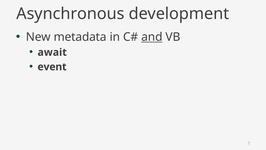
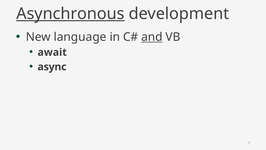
Asynchronous underline: none -> present (70, 14)
metadata: metadata -> language (80, 37)
event: event -> async (52, 67)
